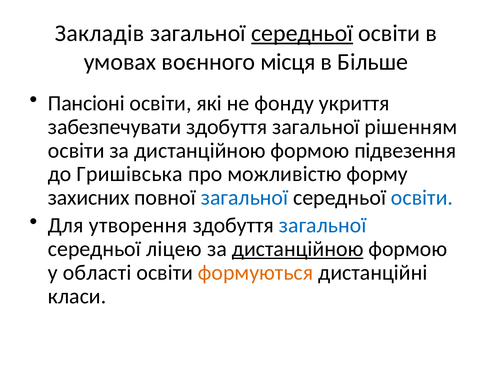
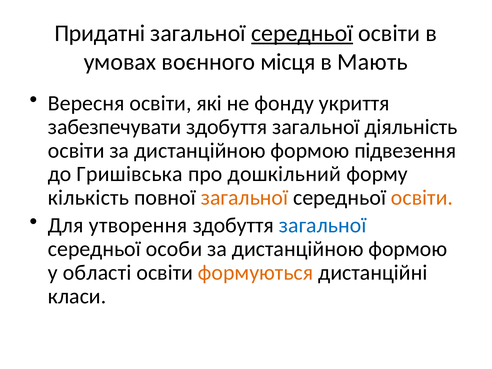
Закладів: Закладів -> Придатні (100, 33)
Більше: Більше -> Мають (372, 62)
Пансіоні: Пансіоні -> Вересня (86, 103)
рішенням: рішенням -> діяльність (411, 127)
можливістю: можливістю -> дошкільний (284, 174)
захисних: захисних -> кількість (89, 198)
загальної colour: blue -> orange (244, 198)
освіти colour: blue -> orange (422, 198)
ліцею: ліцею -> особи (174, 249)
дистанційною underline: present -> none (298, 249)
